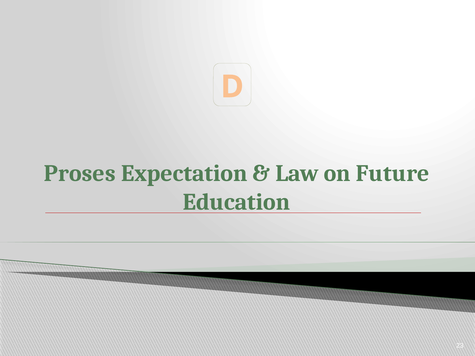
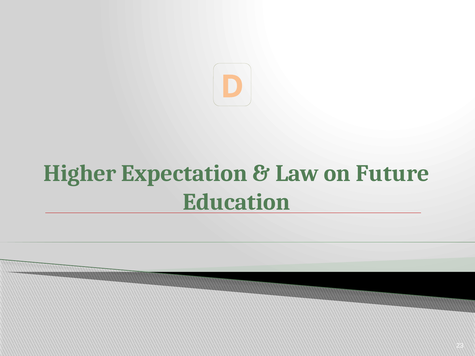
Proses: Proses -> Higher (80, 174)
